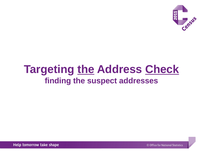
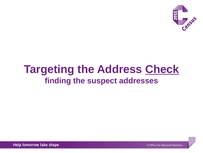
the underline: present -> none (86, 69)
